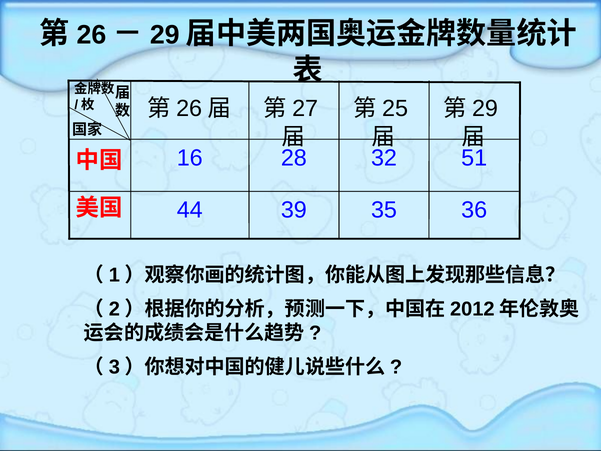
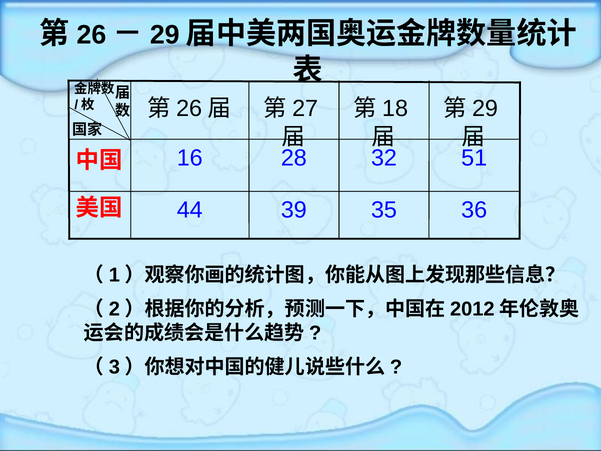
25: 25 -> 18 (395, 109)
